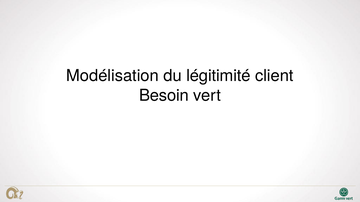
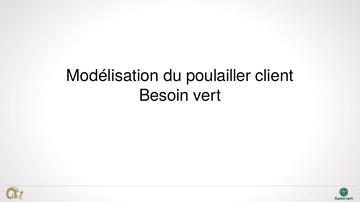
légitimité: légitimité -> poulailler (218, 76)
